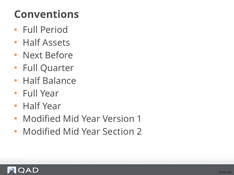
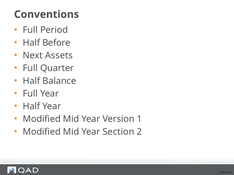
Assets: Assets -> Before (56, 43)
Before: Before -> Assets (59, 56)
